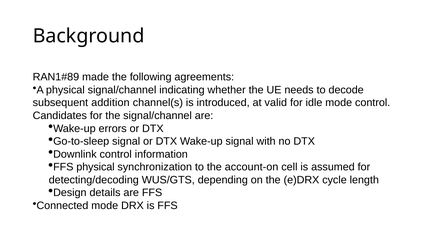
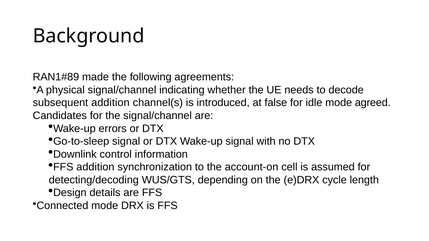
valid: valid -> false (276, 103)
mode control: control -> agreed (373, 103)
physical: physical -> addition (95, 167)
